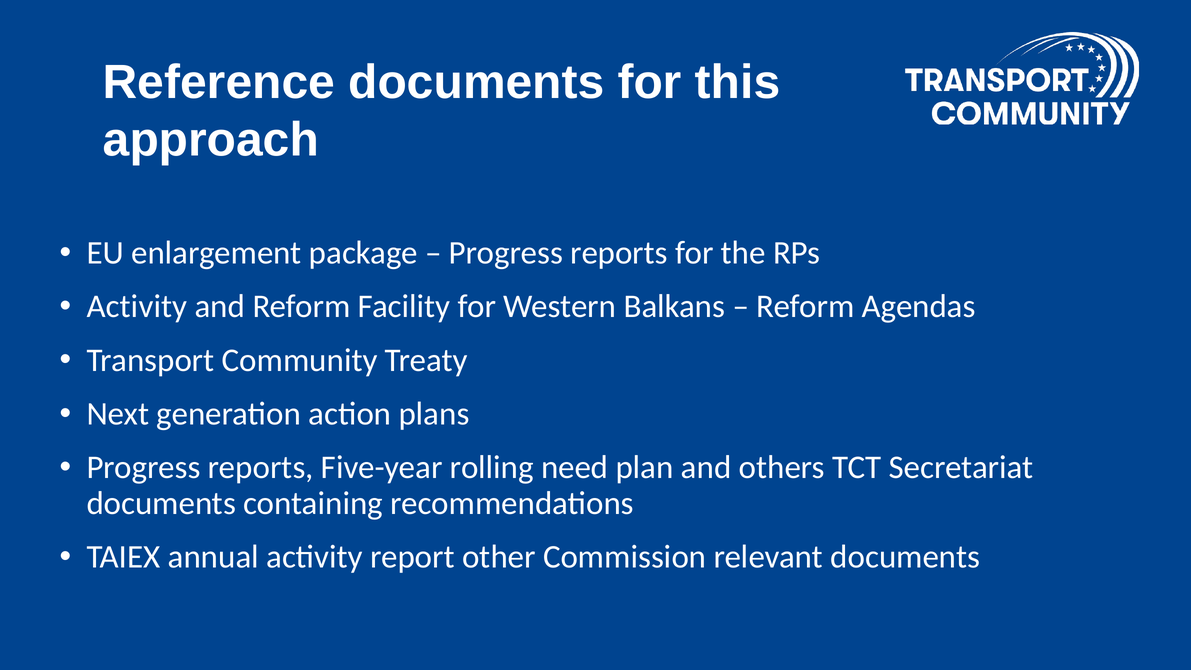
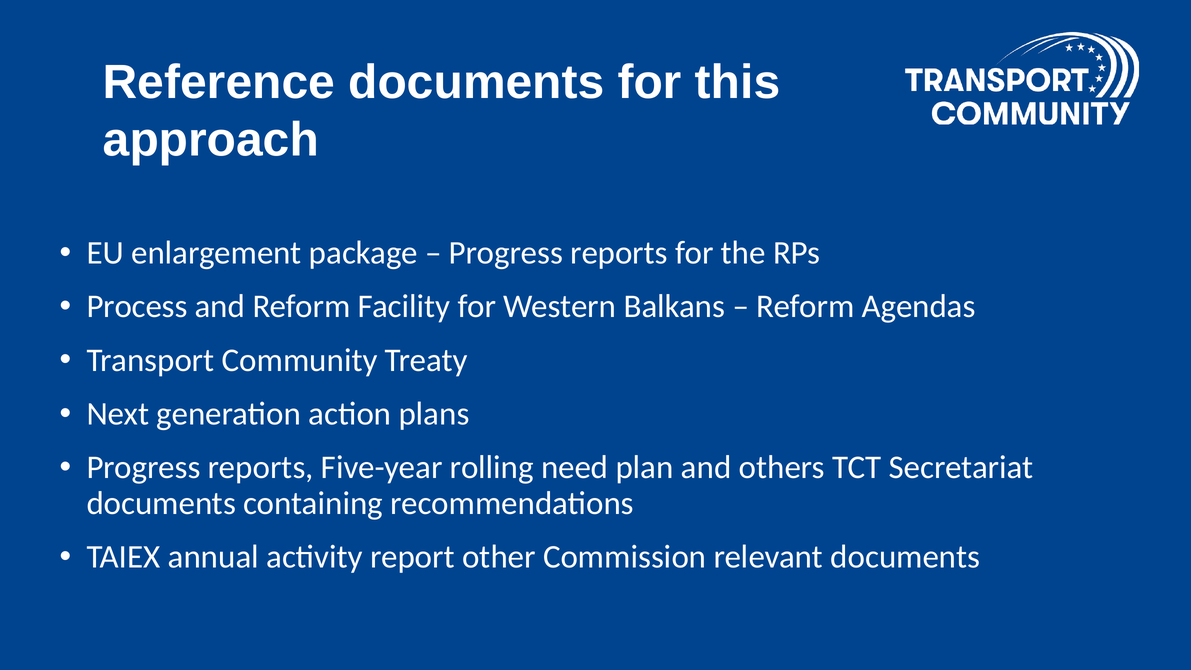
Activity: Activity -> Process (137, 307)
